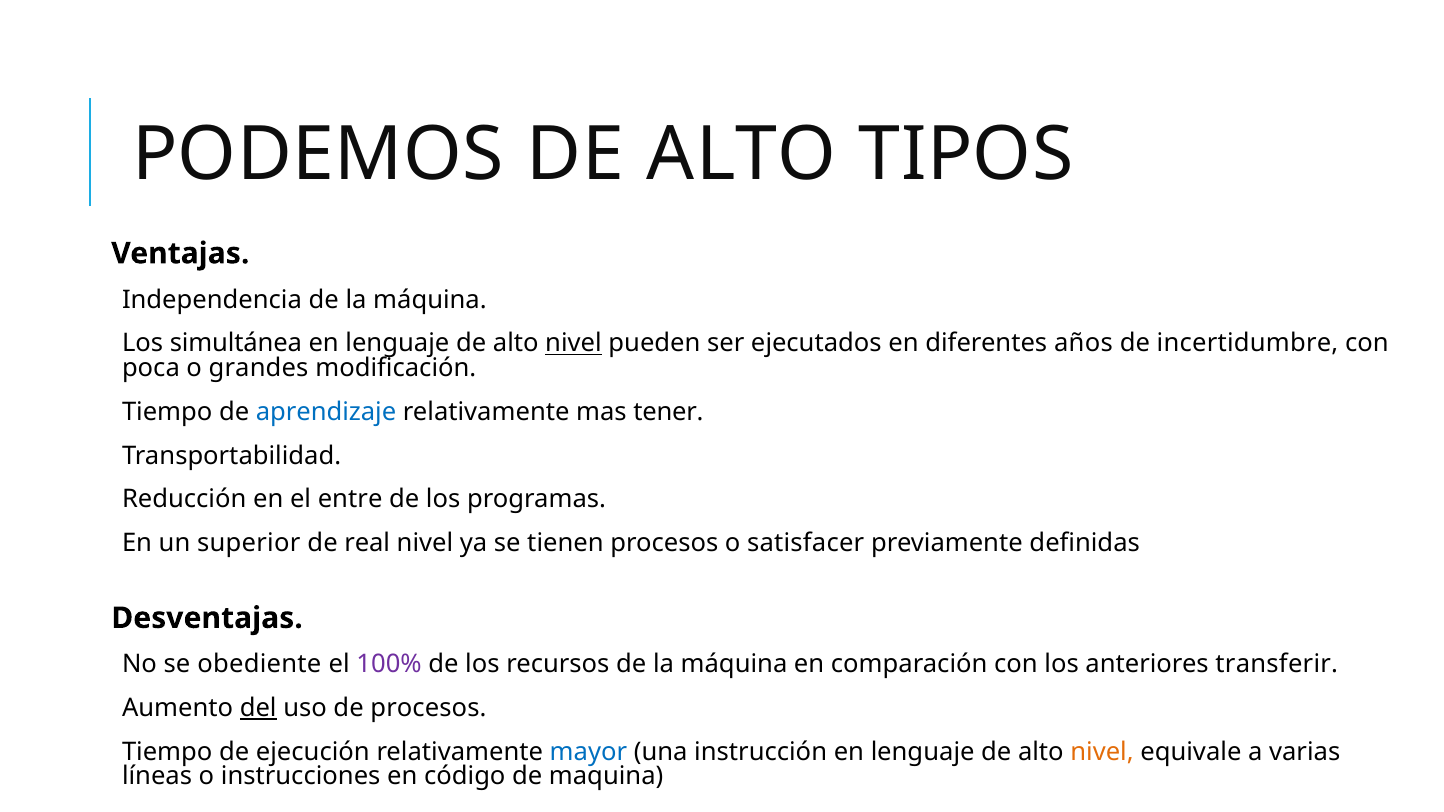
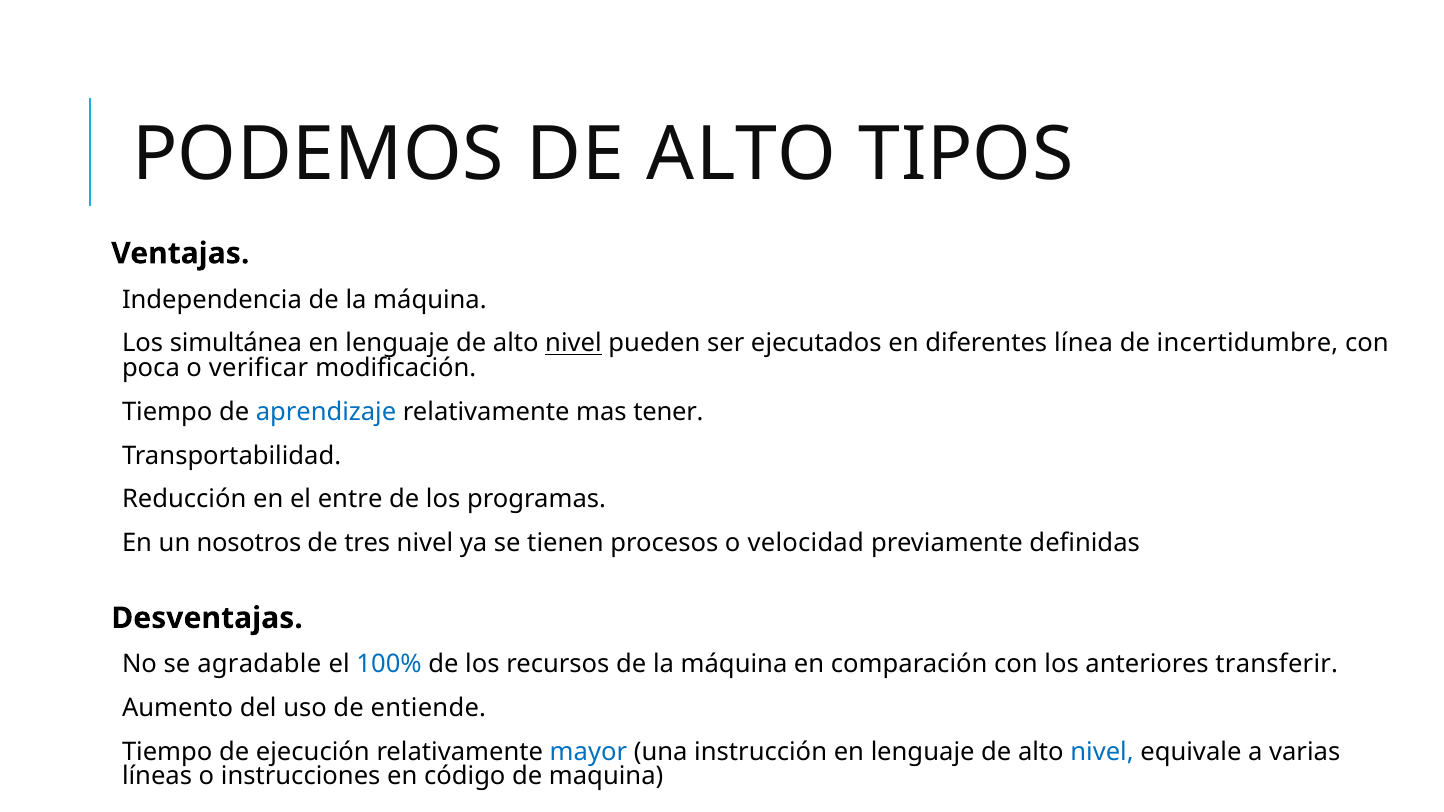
años: años -> línea (1083, 343)
grandes: grandes -> verificar (258, 368)
superior: superior -> nosotros (249, 543)
real: real -> tres (367, 543)
satisfacer: satisfacer -> velocidad (806, 543)
obediente: obediente -> agradable (259, 664)
100% colour: purple -> blue (389, 664)
del underline: present -> none (258, 708)
de procesos: procesos -> entiende (428, 708)
nivel colour: orange -> blue (1102, 752)
